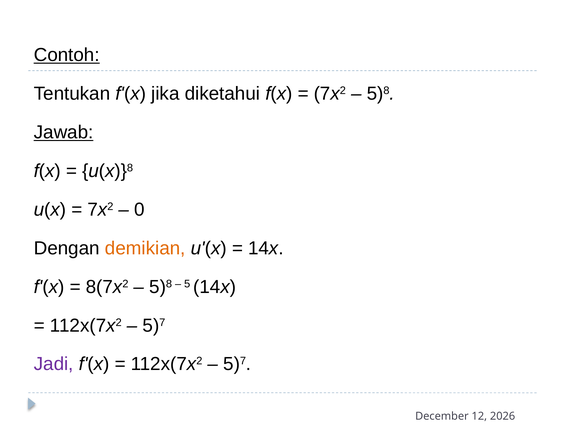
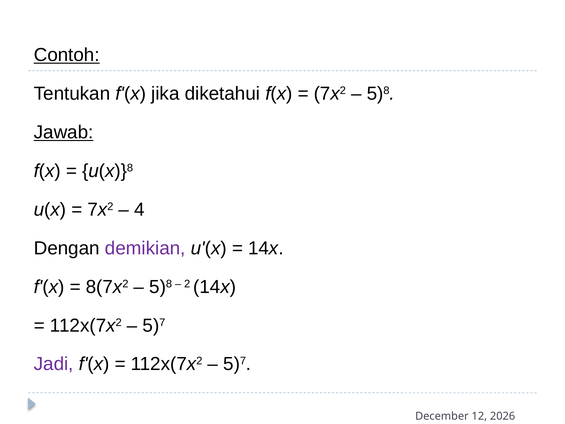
0: 0 -> 4 (140, 209)
demikian colour: orange -> purple (145, 248)
5: 5 -> 2 (187, 284)
